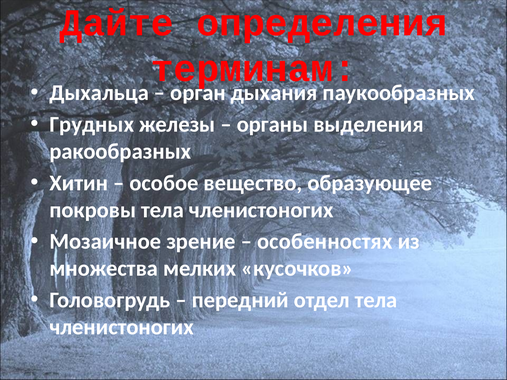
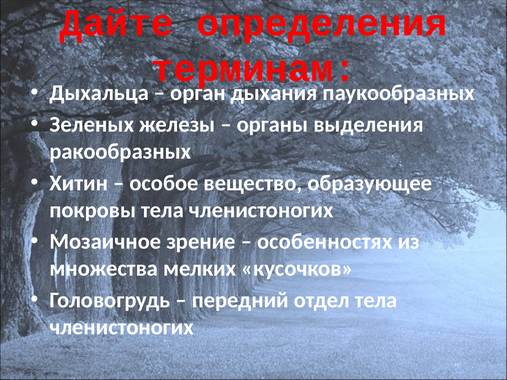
Грудных: Грудных -> Зеленых (92, 124)
